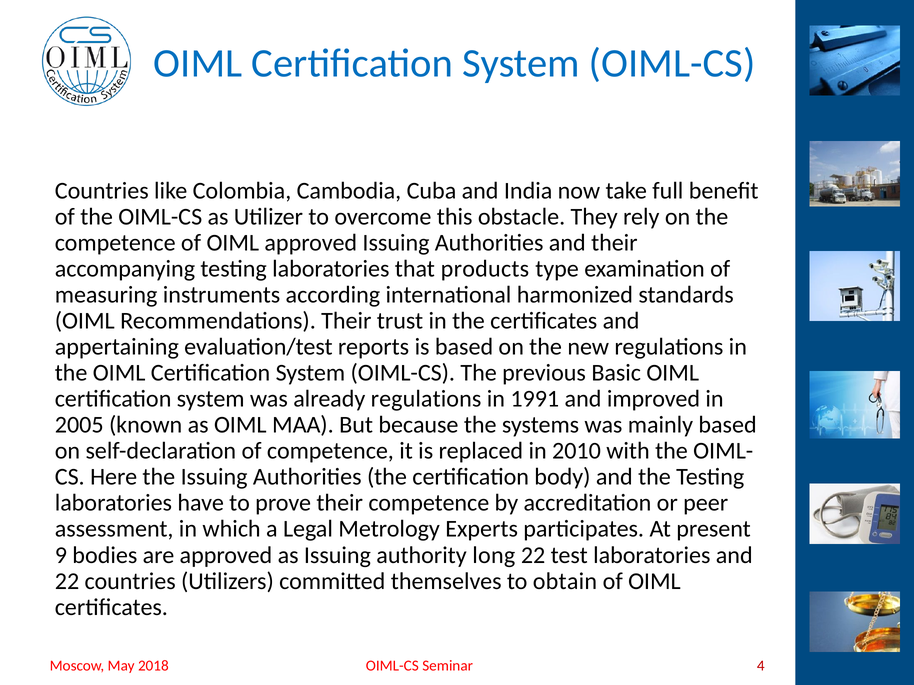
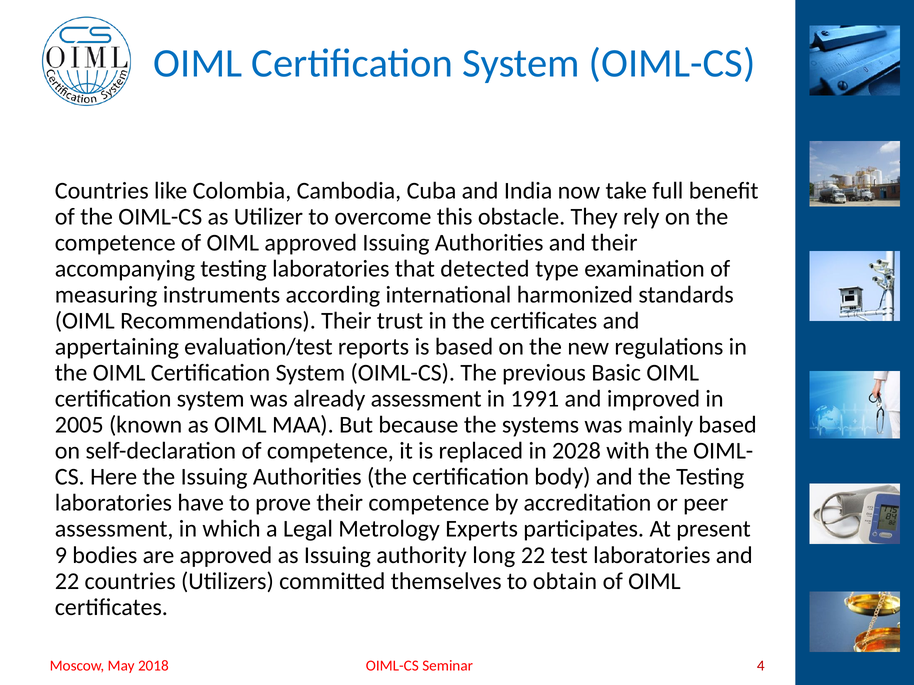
products: products -> detected (485, 269)
already regulations: regulations -> assessment (426, 399)
2010: 2010 -> 2028 (576, 451)
